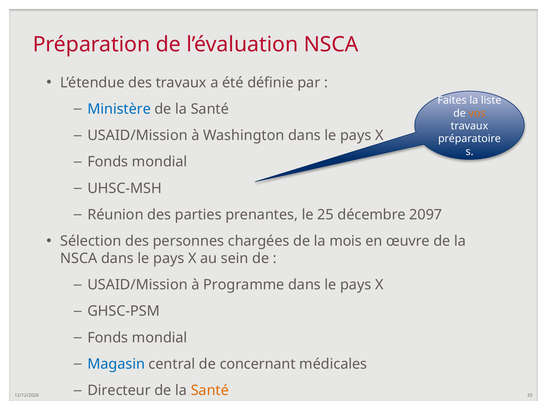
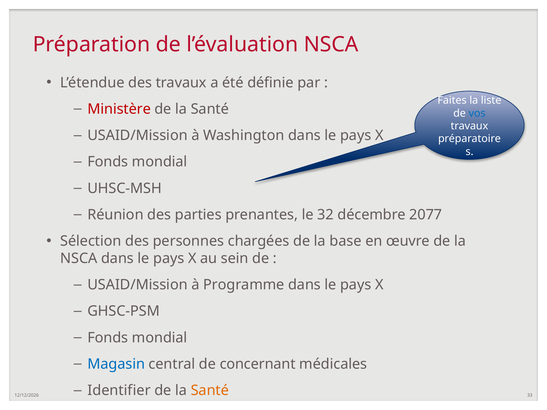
Ministère colour: blue -> red (119, 109)
vos colour: orange -> blue (477, 113)
25: 25 -> 32 (326, 215)
2097: 2097 -> 2077 (426, 215)
mois: mois -> base (345, 241)
Directeur: Directeur -> Identifier (119, 391)
